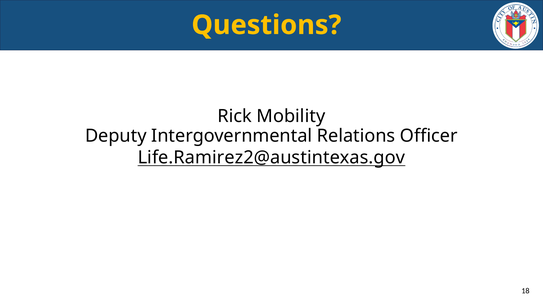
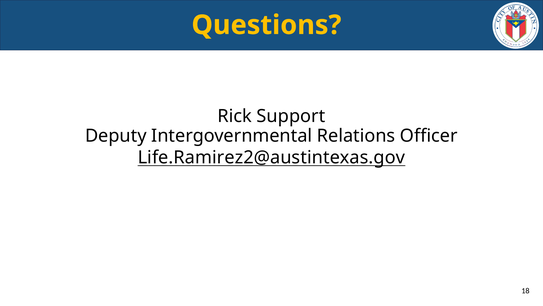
Mobility: Mobility -> Support (291, 116)
